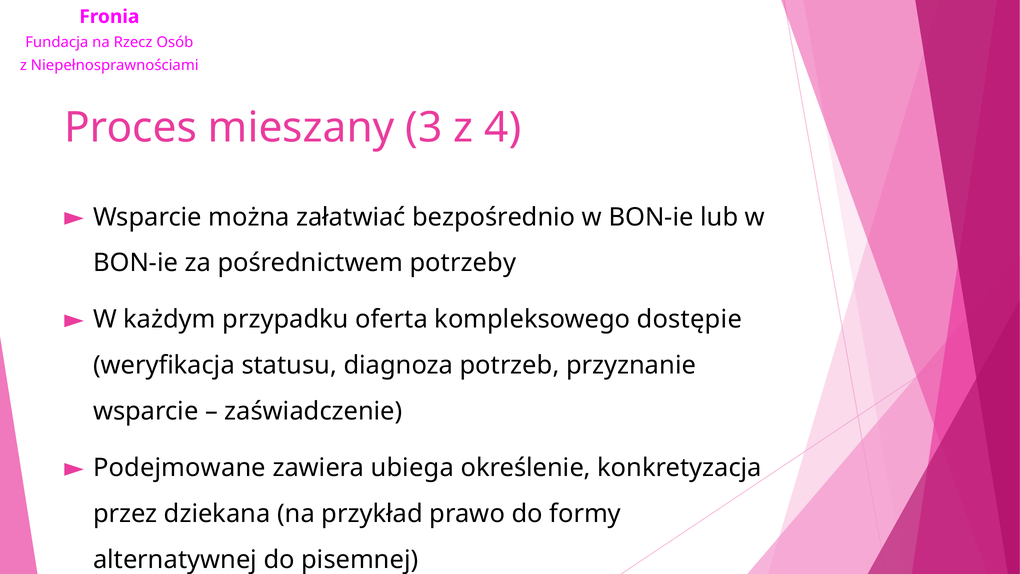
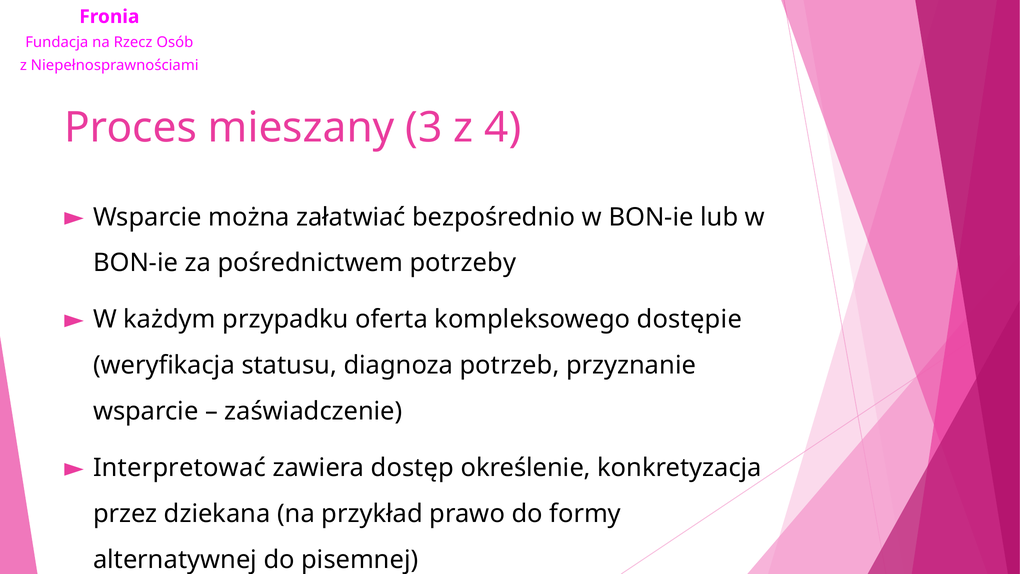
Podejmowane: Podejmowane -> Interpretować (179, 468)
ubiega: ubiega -> dostęp (412, 468)
